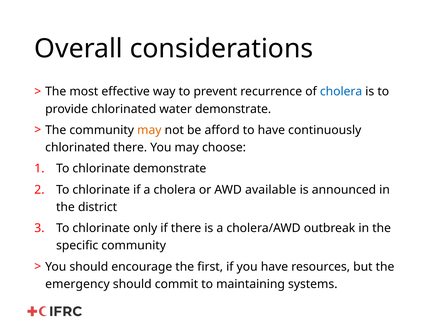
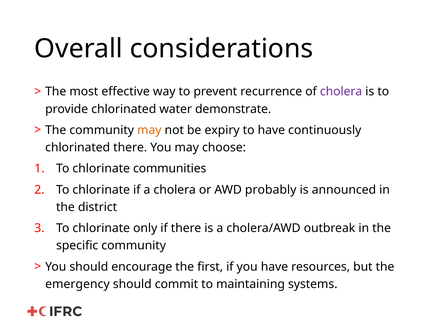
cholera colour: blue -> purple (341, 92)
afford: afford -> expiry (222, 130)
chlorinate demonstrate: demonstrate -> communities (170, 169)
available: available -> probably (271, 190)
